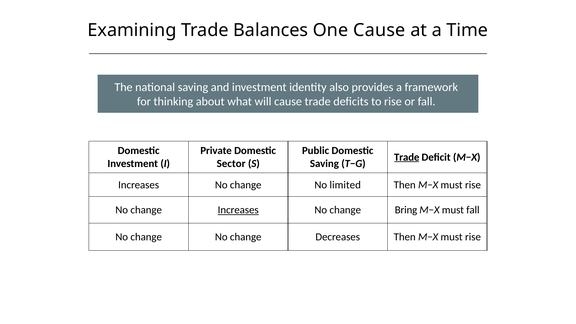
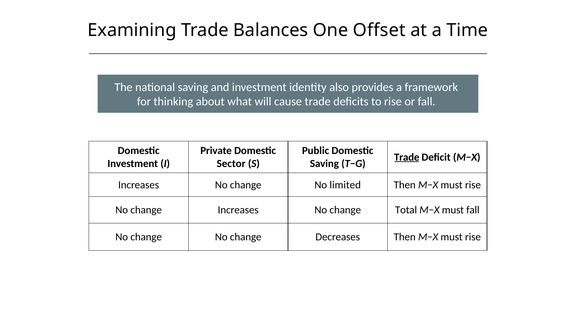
One Cause: Cause -> Offset (379, 30)
Increases underline: present -> none (238, 210)
Bring: Bring -> Total (406, 210)
